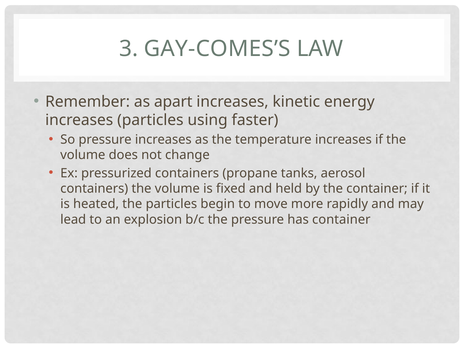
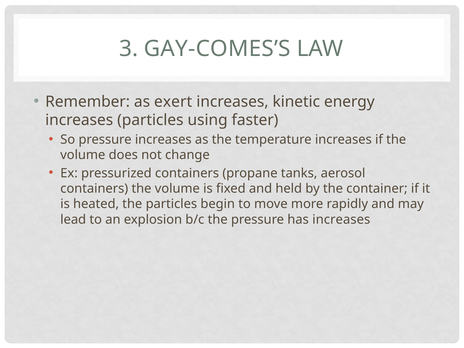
apart: apart -> exert (173, 102)
has container: container -> increases (341, 220)
